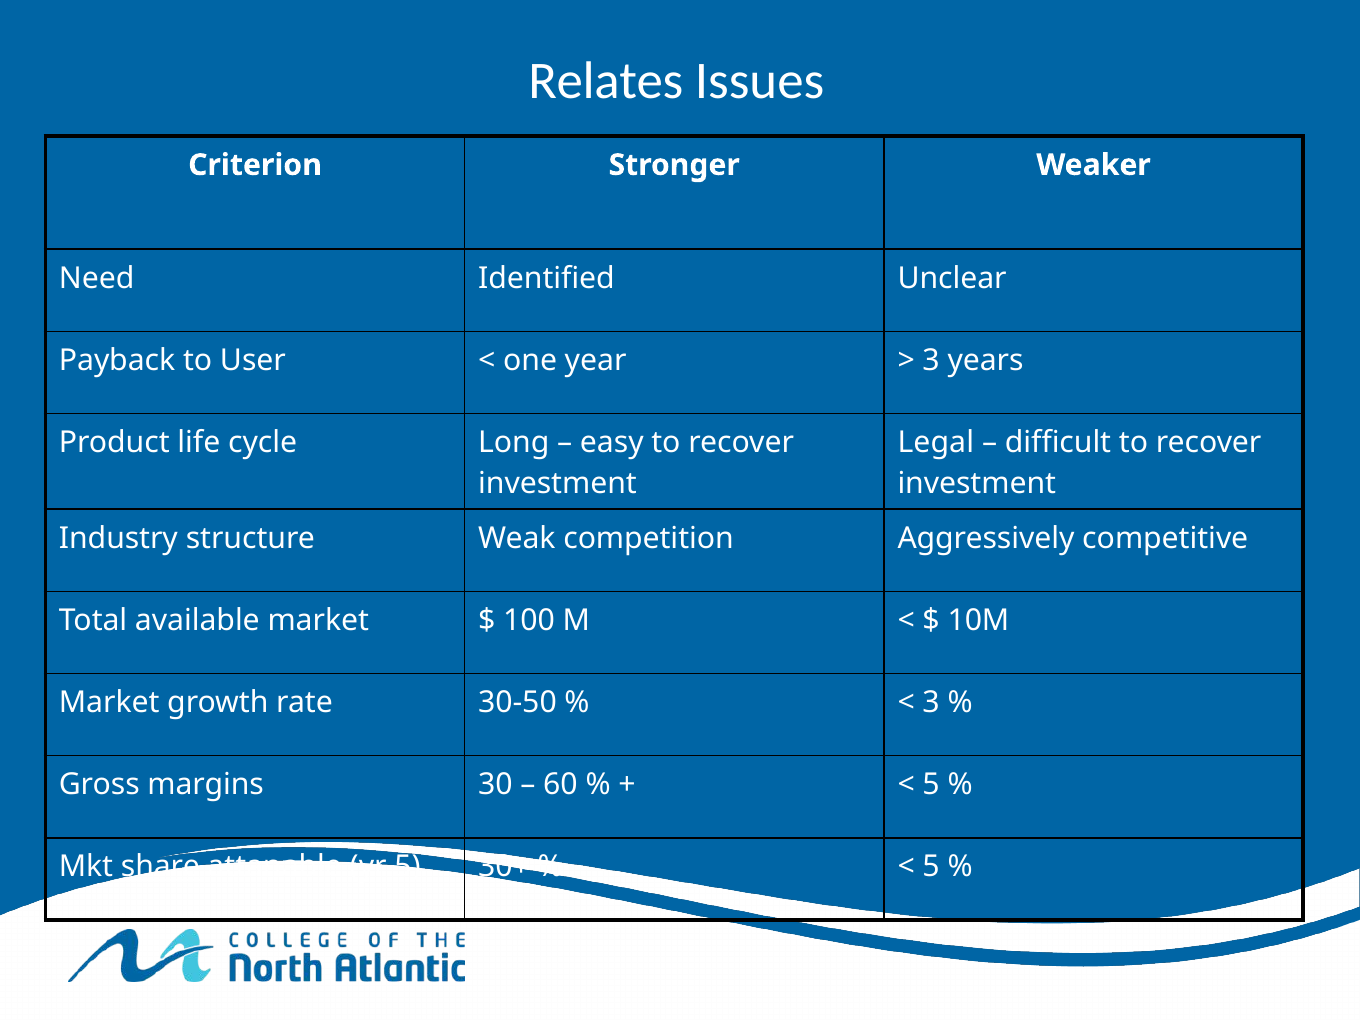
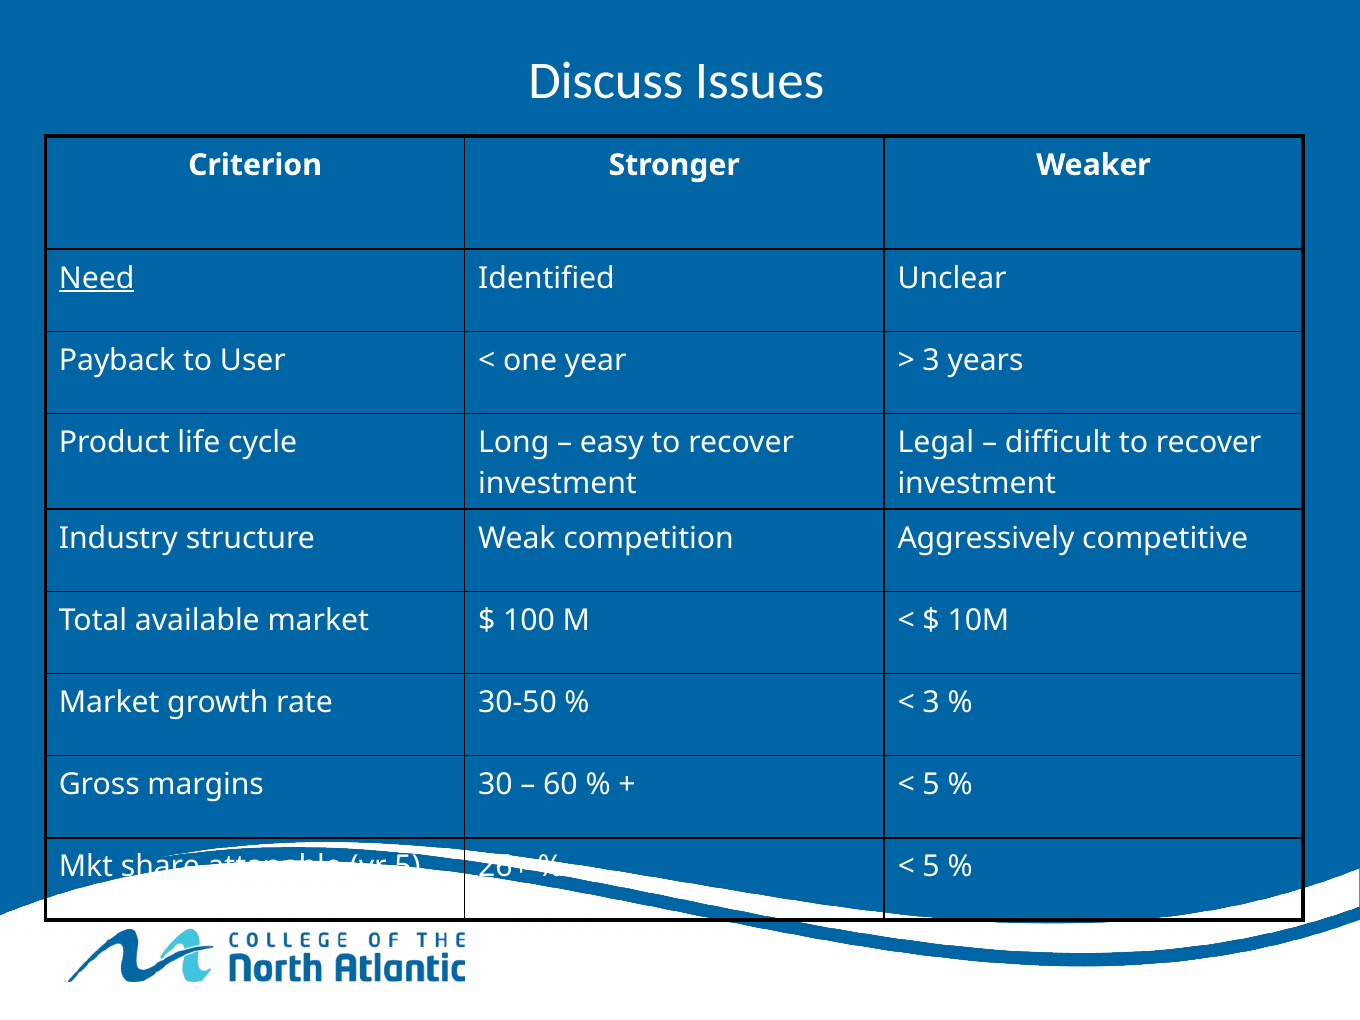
Relates: Relates -> Discuss (606, 81)
Need underline: none -> present (97, 278)
30+: 30+ -> 26+ (504, 867)
